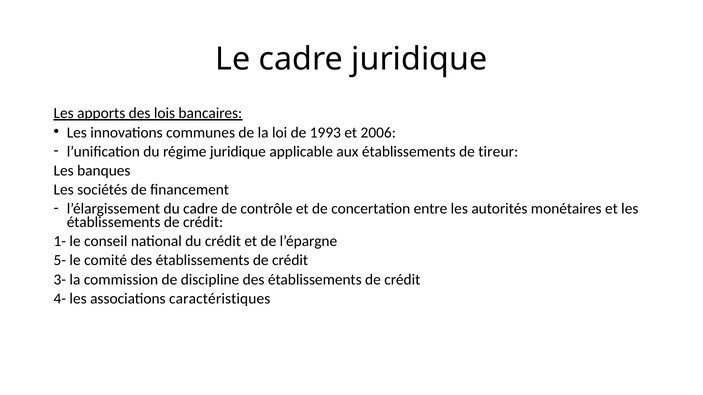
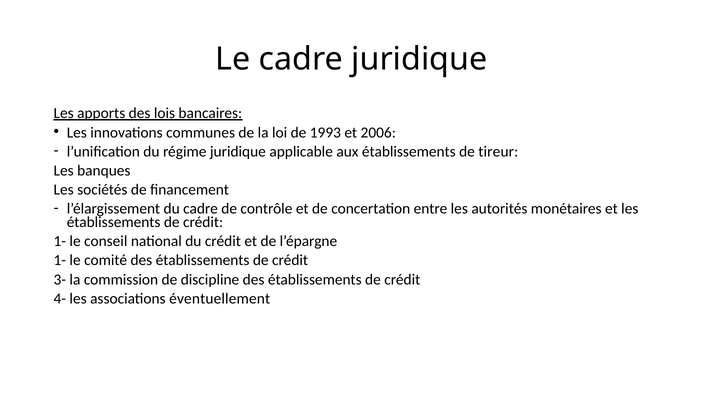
5-: 5- -> 1- (60, 261)
caractéristiques: caractéristiques -> éventuellement (220, 299)
